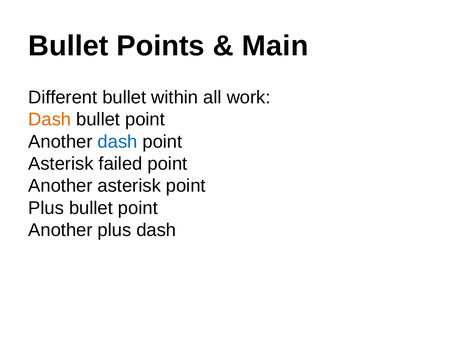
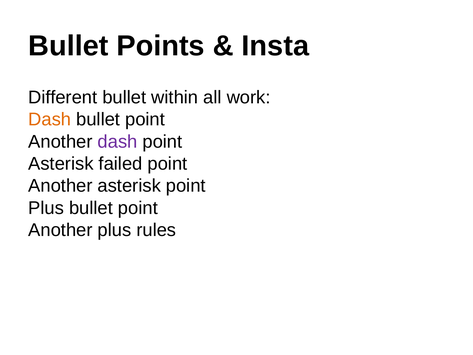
Main: Main -> Insta (275, 46)
dash colour: blue -> purple (118, 142)
plus dash: dash -> rules (156, 230)
